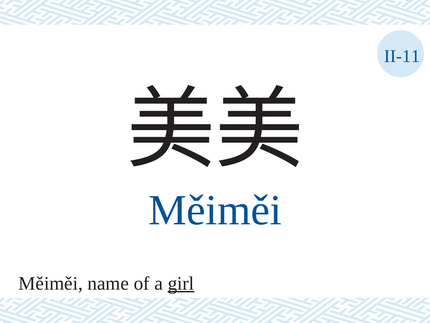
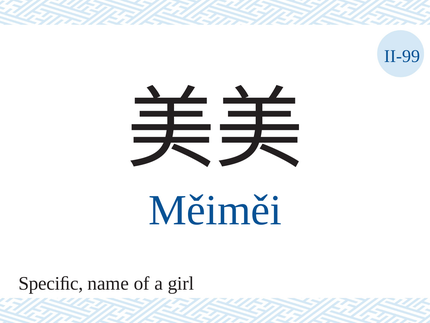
II-11: II-11 -> II-99 (402, 56)
Měiměi: Měiměi -> Speciﬁc (51, 283)
girl underline: present -> none (181, 283)
